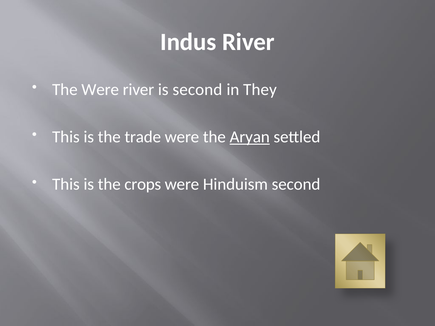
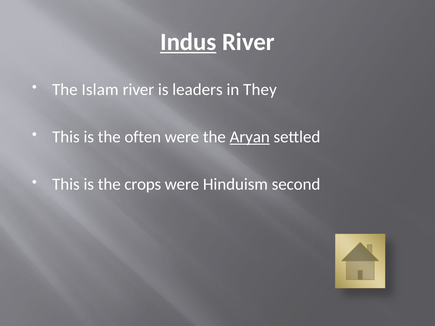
Indus underline: none -> present (188, 42)
The Were: Were -> Islam (100, 90)
is second: second -> leaders (197, 90)
trade: trade -> often (143, 137)
